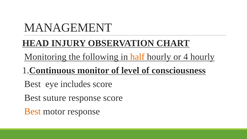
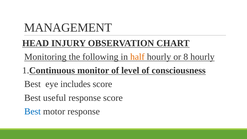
4: 4 -> 8 (186, 57)
suture: suture -> useful (55, 98)
Best colour: orange -> blue (33, 111)
